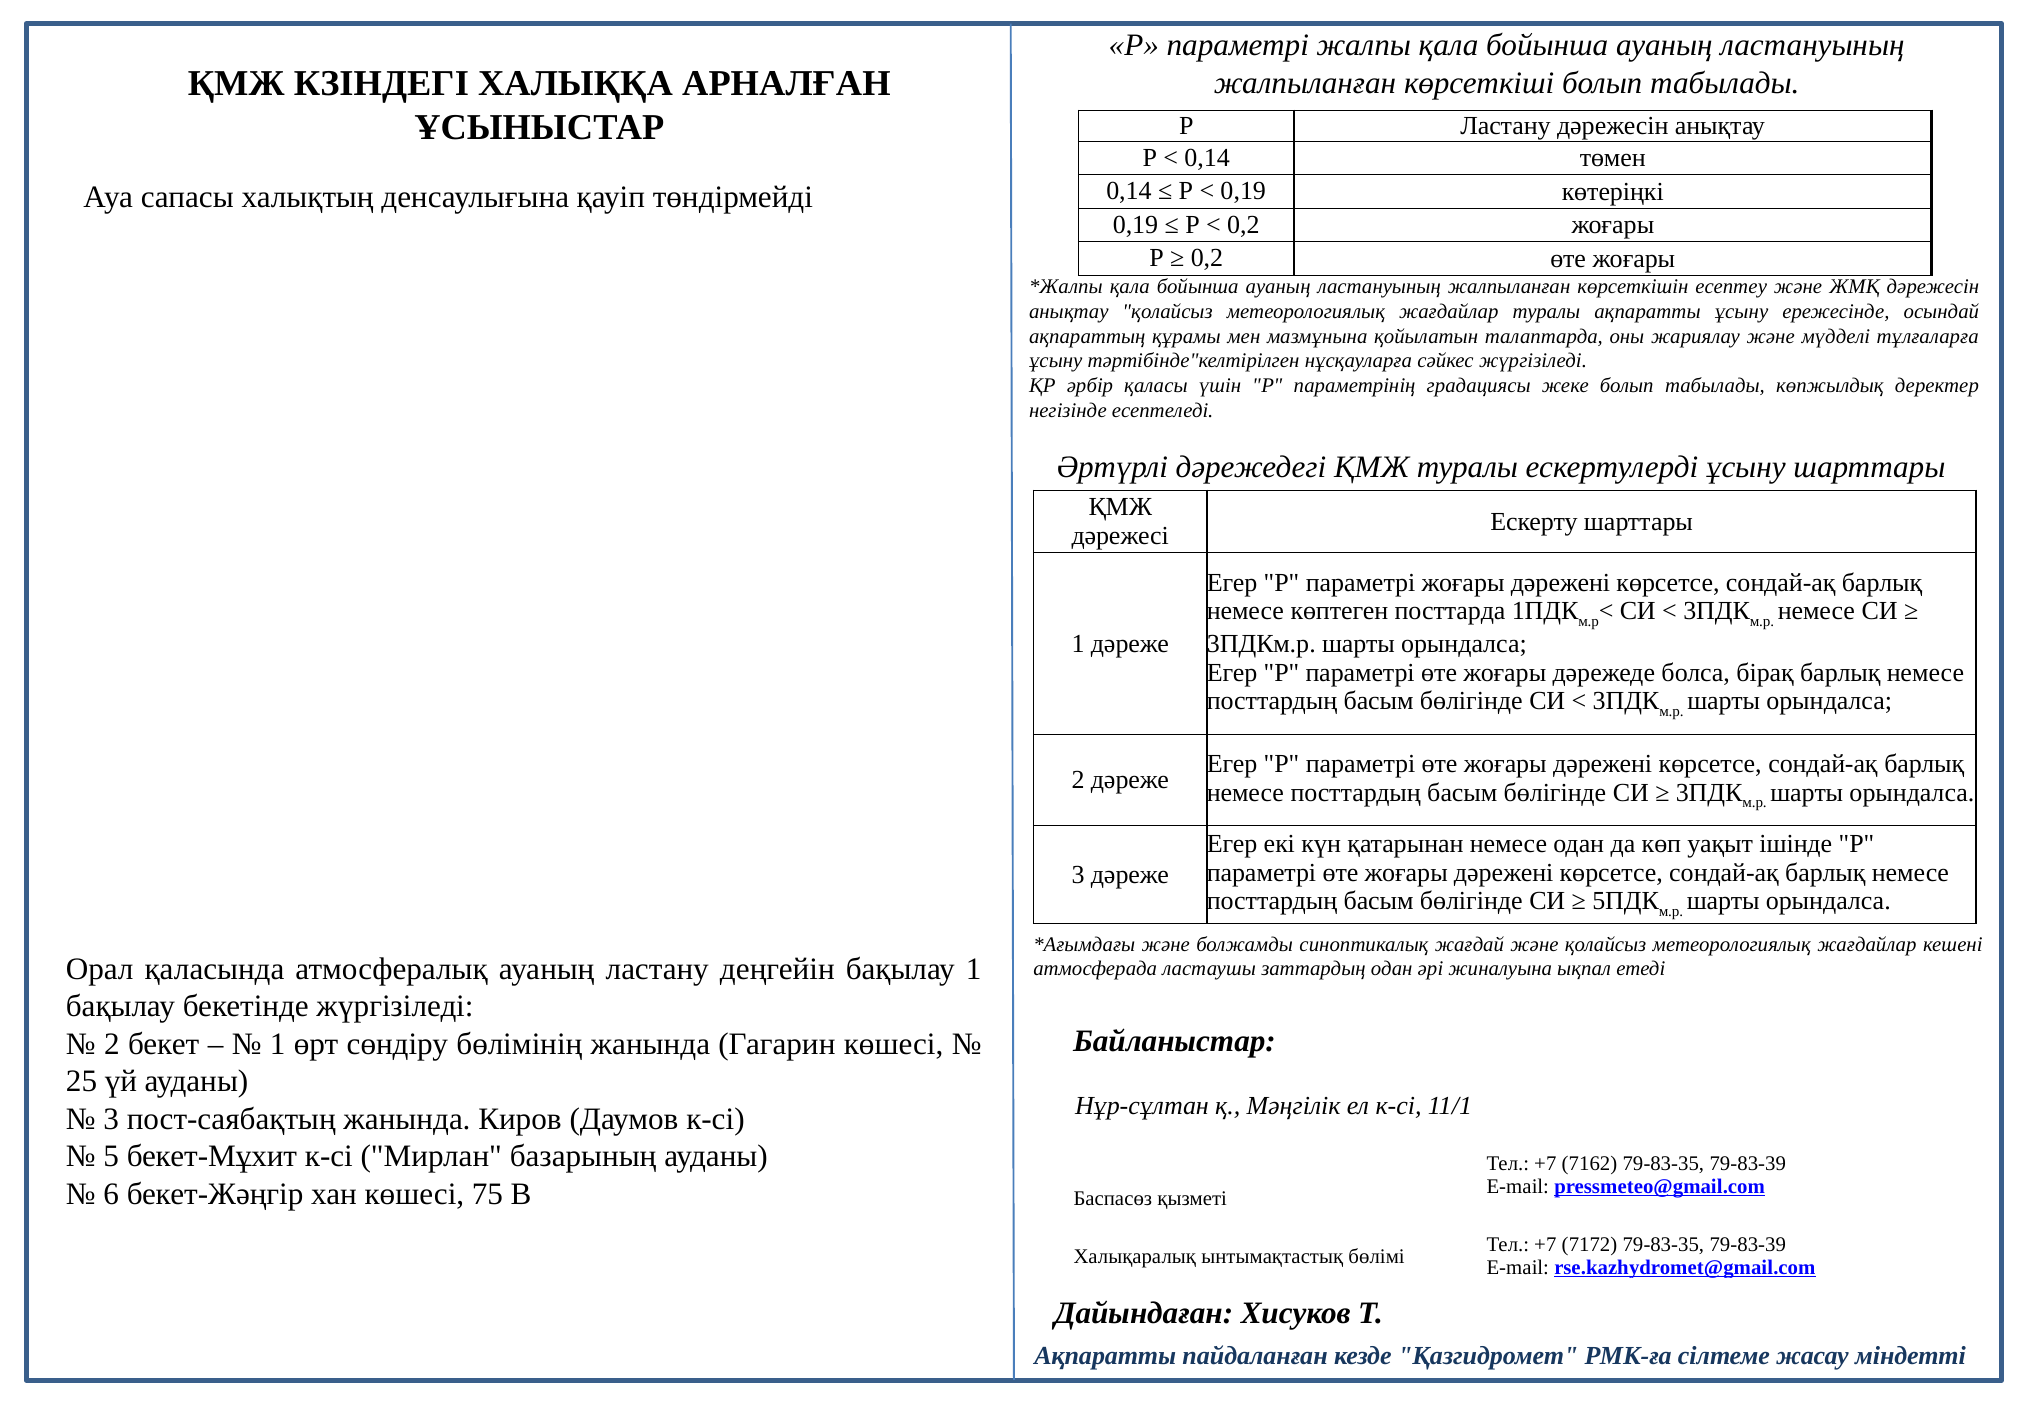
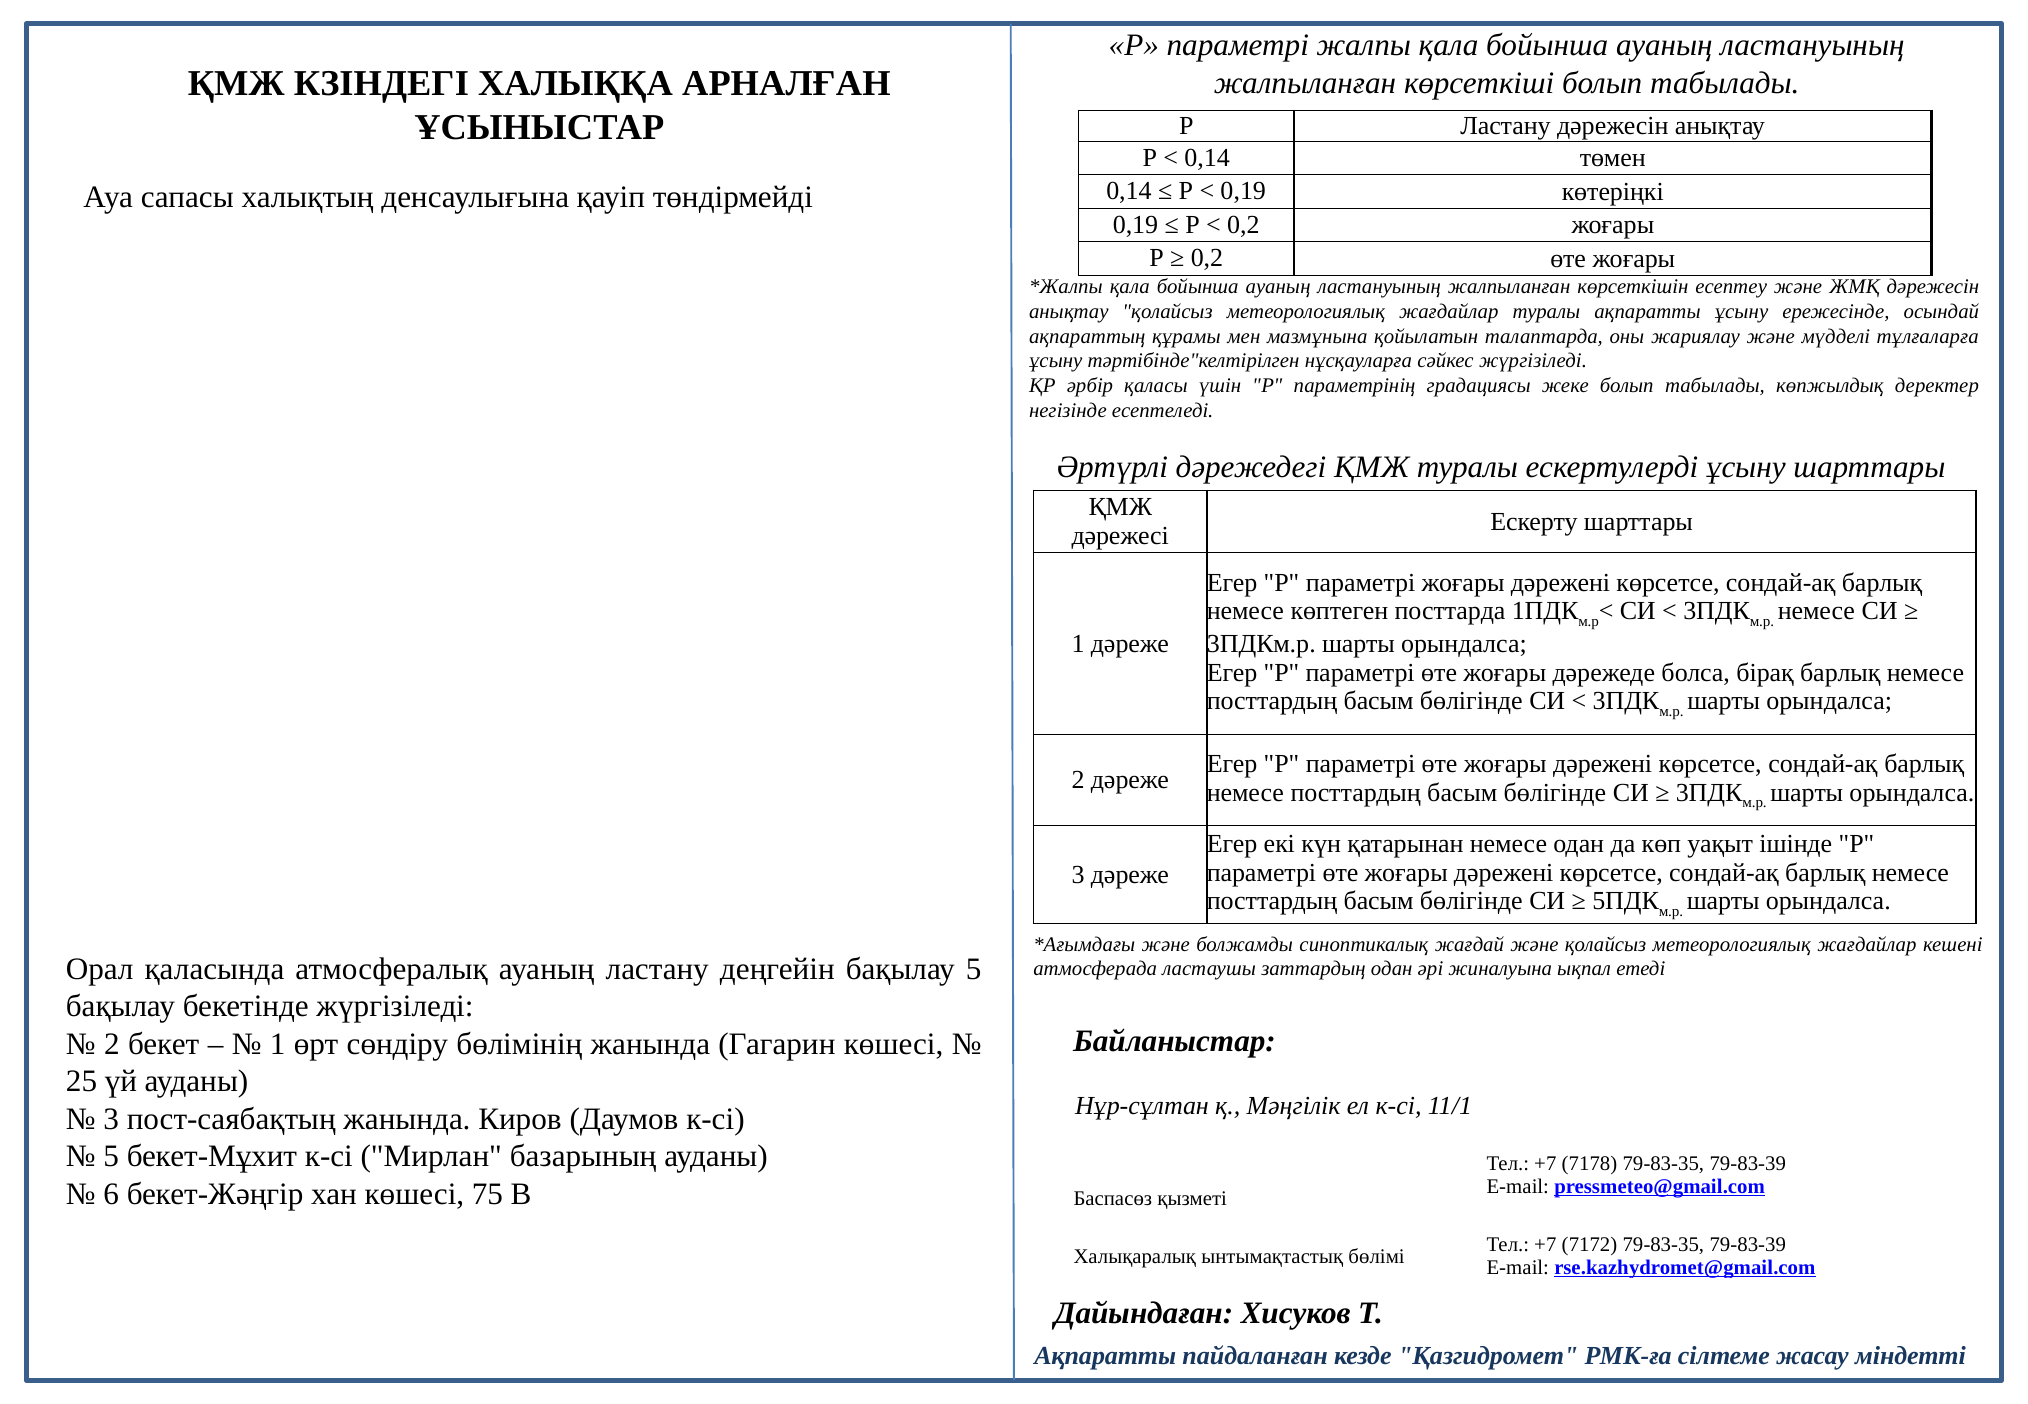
бақылау 1: 1 -> 5 (974, 969)
7162: 7162 -> 7178 (1589, 1164)
